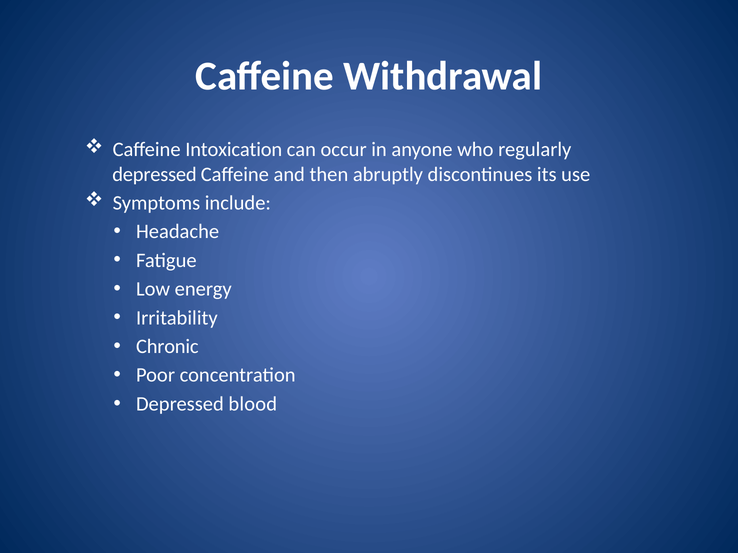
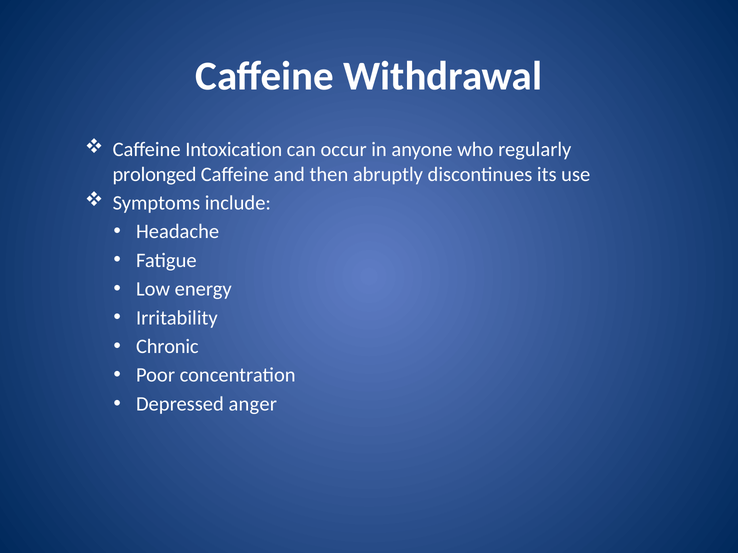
depressed: depressed -> prolonged (155, 174)
blood: blood -> anger (253, 404)
